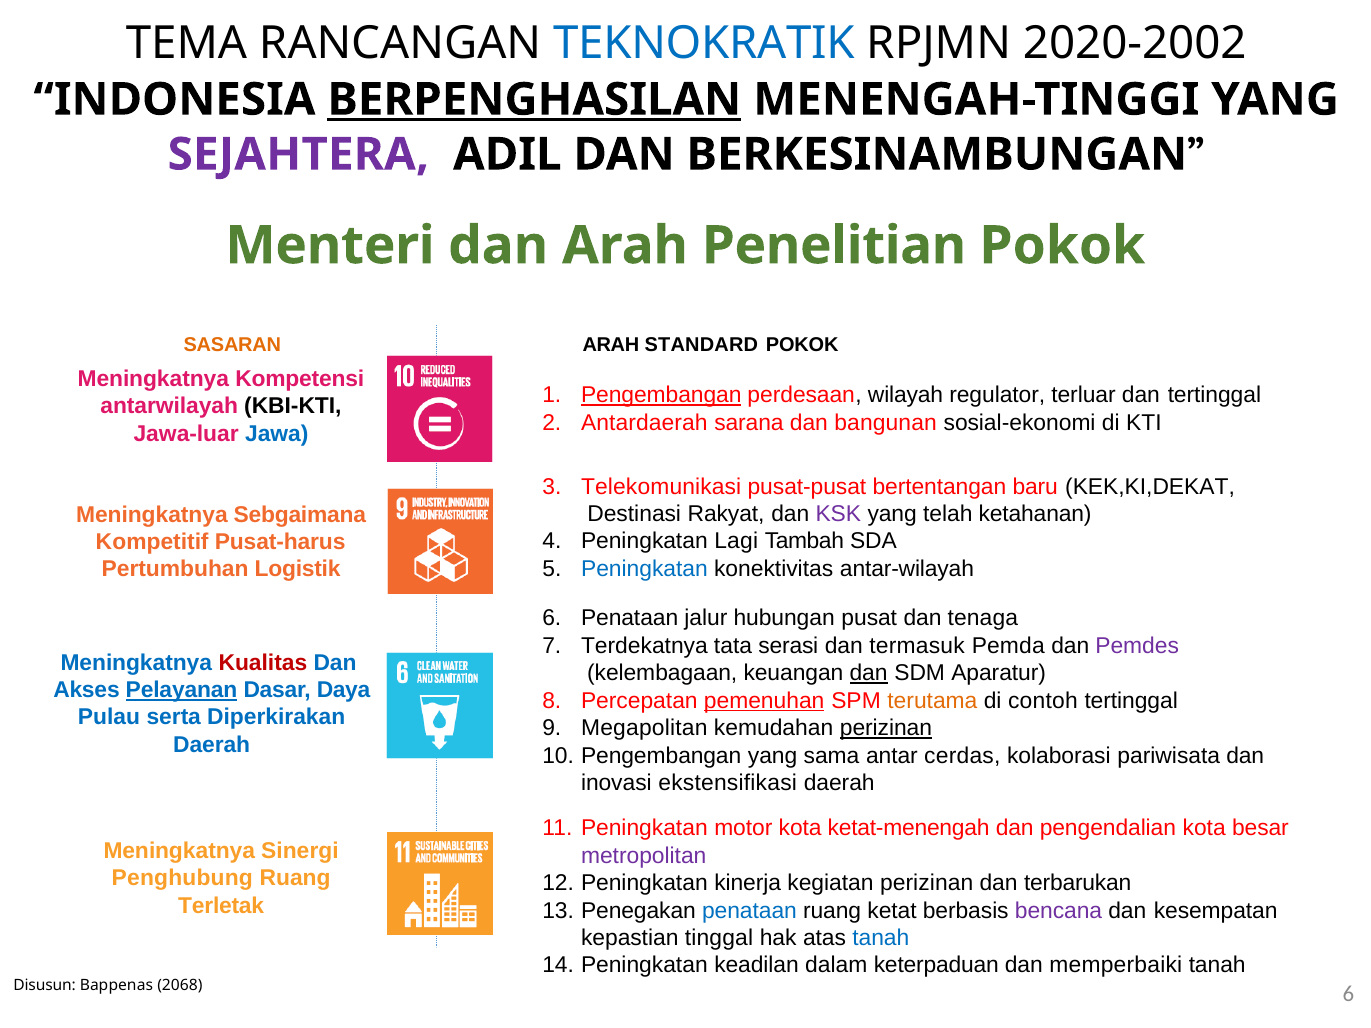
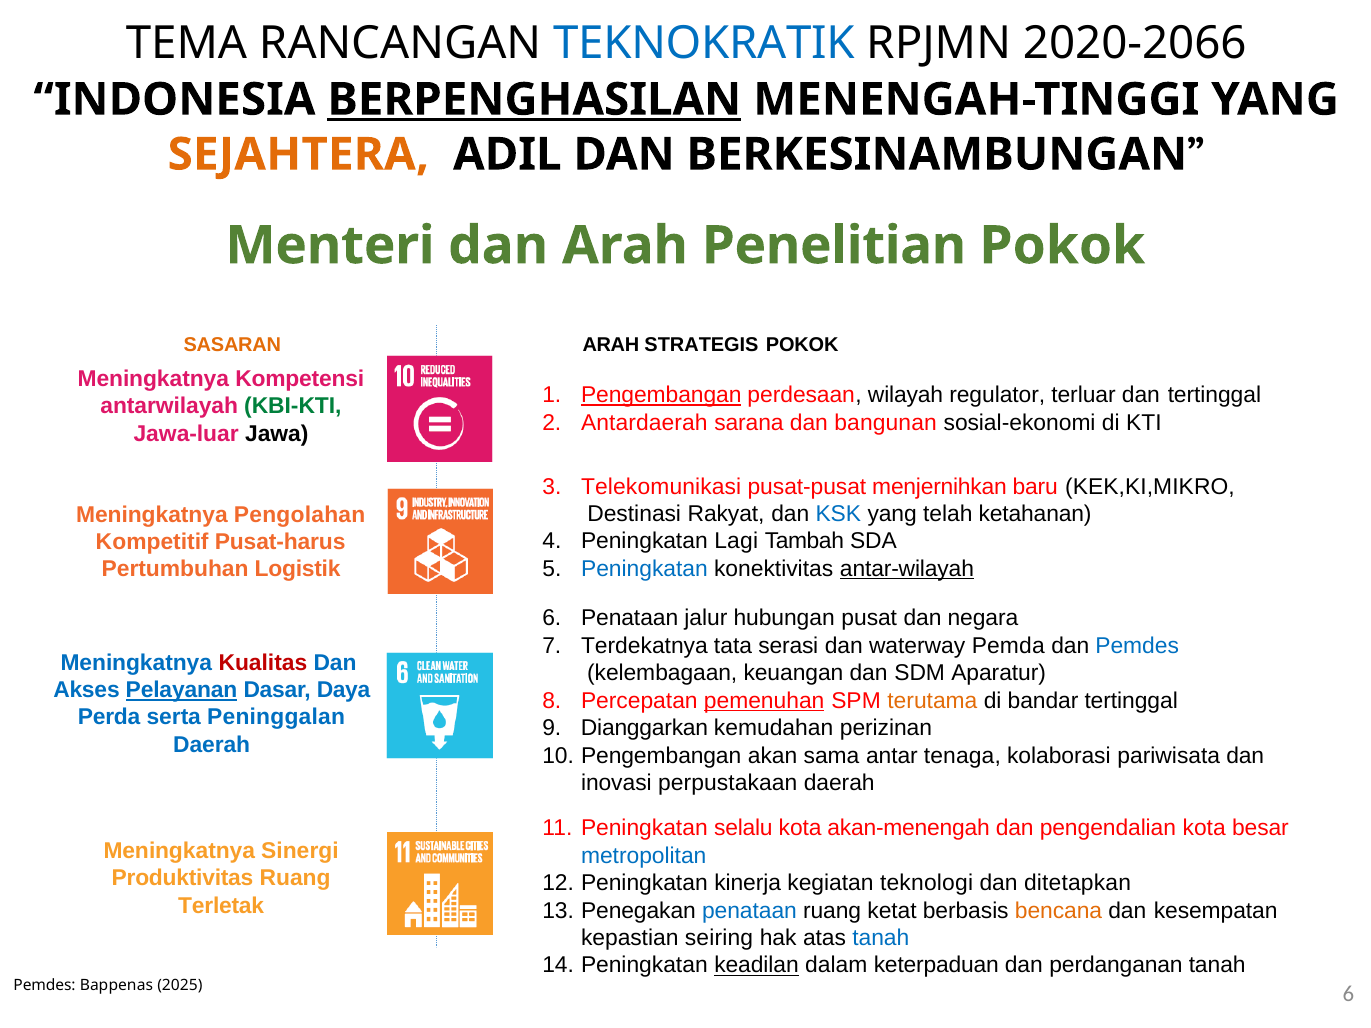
2020-2002: 2020-2002 -> 2020-2066 (1135, 43)
SEJAHTERA colour: purple -> orange (298, 155)
STANDARD: STANDARD -> STRATEGIS (702, 345)
KBI-KTI colour: black -> green (293, 407)
Jawa colour: blue -> black (277, 434)
bertentangan: bertentangan -> menjernihkan (939, 487)
KEK,KI,DEKAT: KEK,KI,DEKAT -> KEK,KI,MIKRO (1150, 487)
KSK colour: purple -> blue (838, 514)
Sebgaimana: Sebgaimana -> Pengolahan (300, 515)
antar-wilayah underline: none -> present (907, 569)
tenaga: tenaga -> negara (983, 619)
termasuk: termasuk -> waterway (917, 646)
Pemdes colour: purple -> blue (1137, 646)
dan underline: present -> none (869, 673)
contoh: contoh -> bandar (1043, 701)
Pulau: Pulau -> Perda (109, 718)
Diperkirakan: Diperkirakan -> Peninggalan (276, 718)
Megapolitan: Megapolitan -> Dianggarkan (645, 728)
perizinan underline: present -> none (886, 728)
Pengembangan yang: yang -> akan (773, 756)
cerdas: cerdas -> tenaga (962, 756)
ekstensifikasi: ekstensifikasi -> perpustakaan (728, 783)
motor: motor -> selalu (743, 828)
ketat-menengah: ketat-menengah -> akan-menengah (909, 828)
metropolitan colour: purple -> blue (644, 856)
Penghubung: Penghubung -> Produktivitas (183, 878)
kegiatan perizinan: perizinan -> teknologi (927, 883)
terbarukan: terbarukan -> ditetapkan (1078, 883)
bencana colour: purple -> orange (1058, 911)
tinggal: tinggal -> seiring (719, 938)
keadilan underline: none -> present (757, 966)
memperbaiki: memperbaiki -> perdanganan (1116, 966)
Disusun: Disusun -> Pemdes (45, 986)
2068: 2068 -> 2025 (180, 986)
